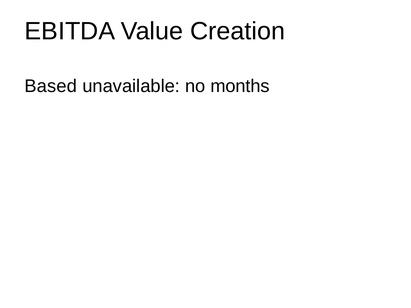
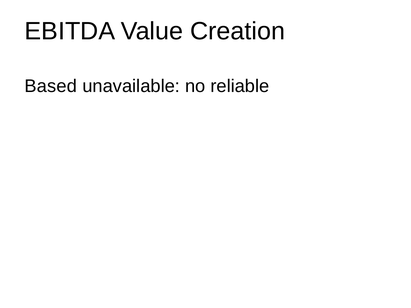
months: months -> reliable (240, 86)
